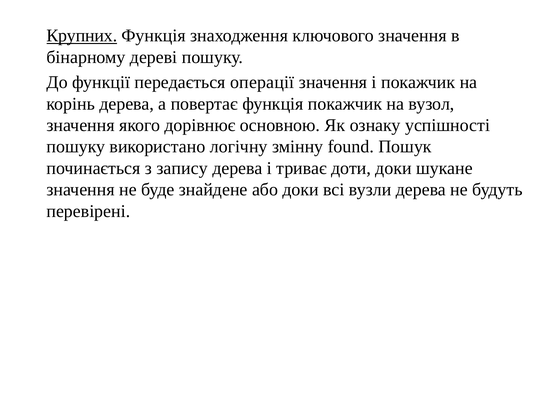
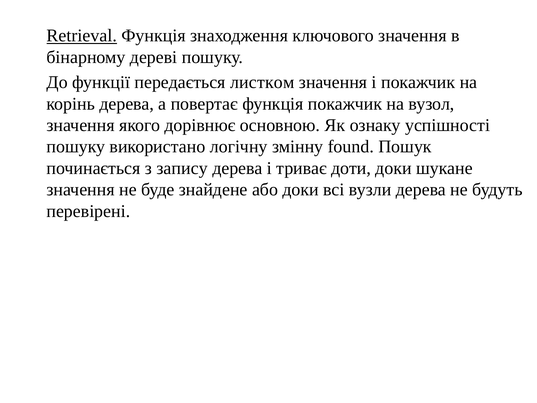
Крупних: Крупних -> Retrieval (82, 36)
операції: операції -> листком (262, 82)
